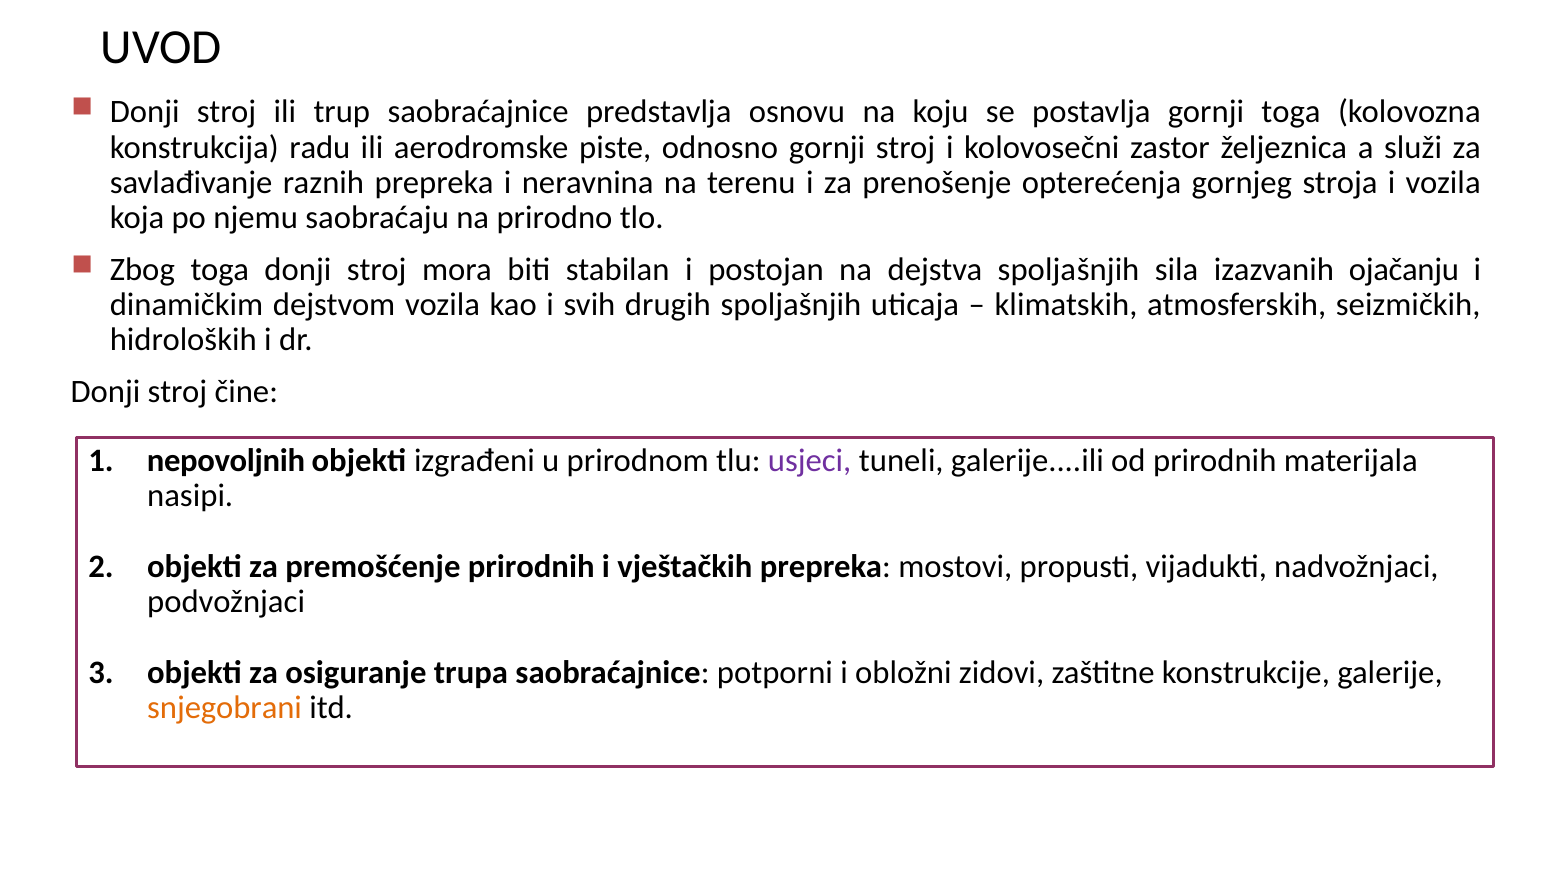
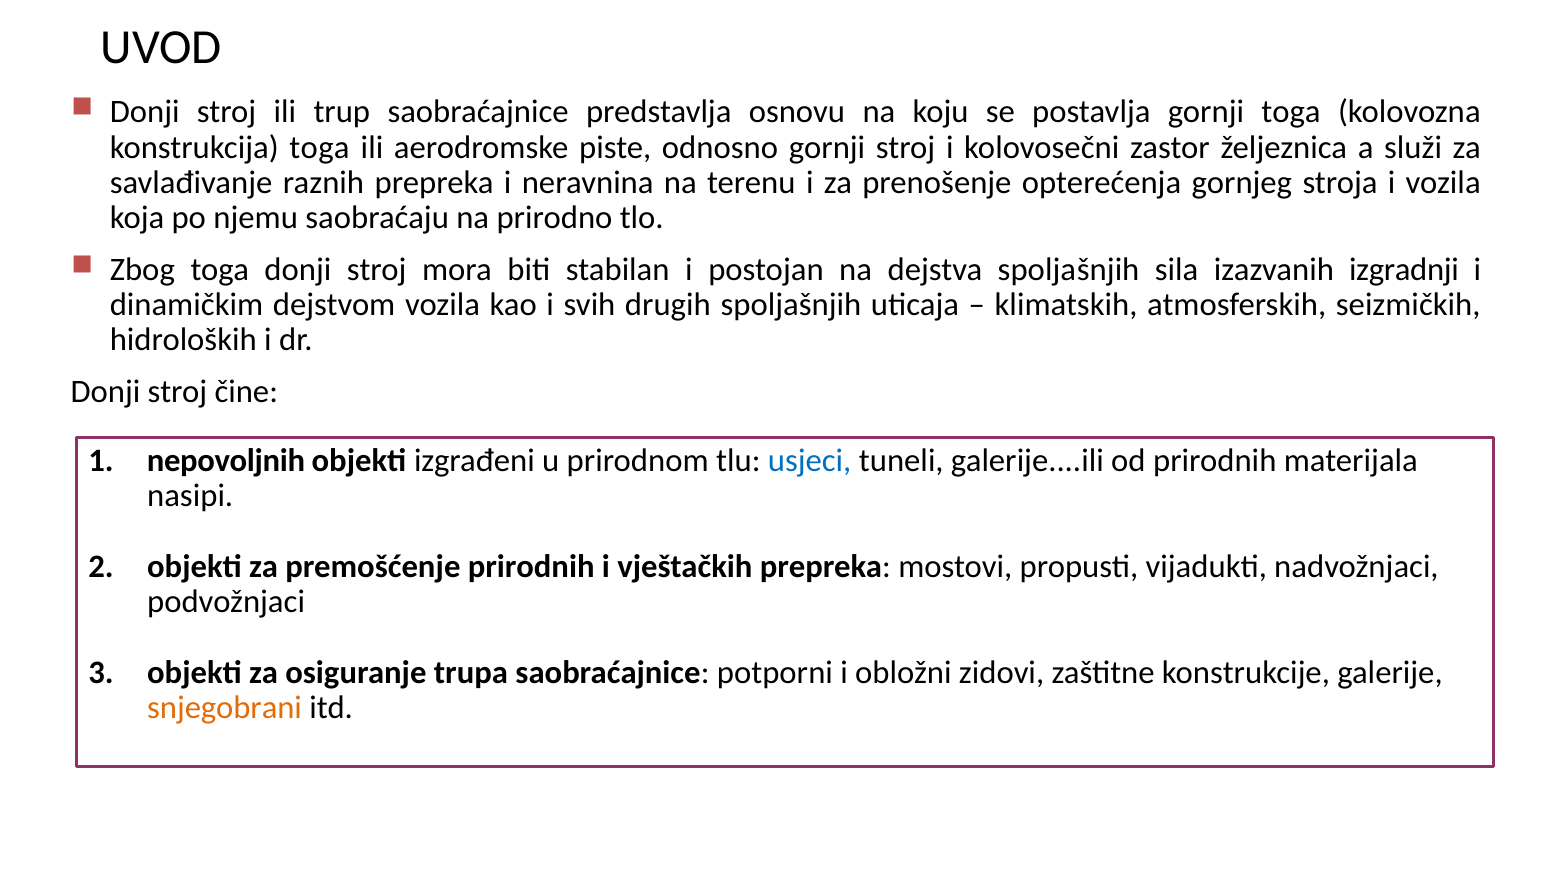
konstrukcija radu: radu -> toga (320, 147)
ojačanju: ojačanju -> izgradnji (1404, 270)
usjeci colour: purple -> blue (810, 461)
